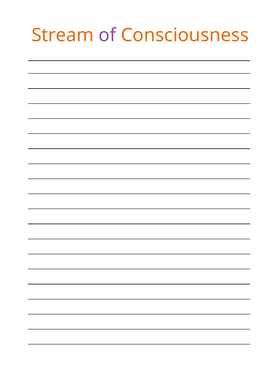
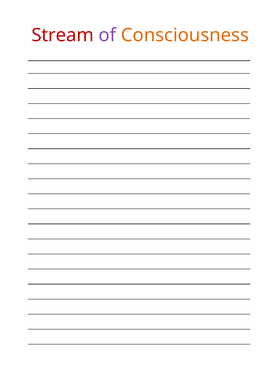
Stream colour: orange -> red (63, 35)
